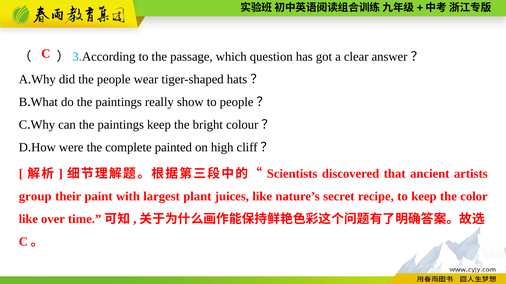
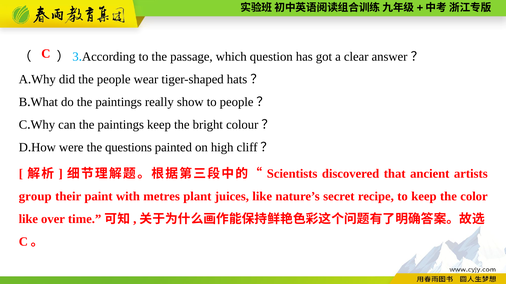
complete: complete -> questions (129, 148)
largest: largest -> metres (162, 197)
